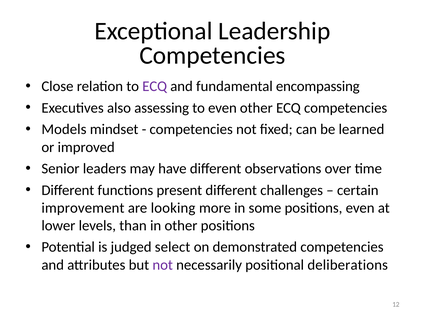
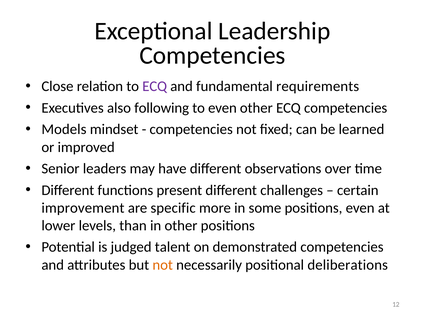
encompassing: encompassing -> requirements (318, 86)
assessing: assessing -> following (162, 108)
looking: looking -> specific (173, 208)
select: select -> talent (173, 247)
not colour: purple -> orange (163, 265)
